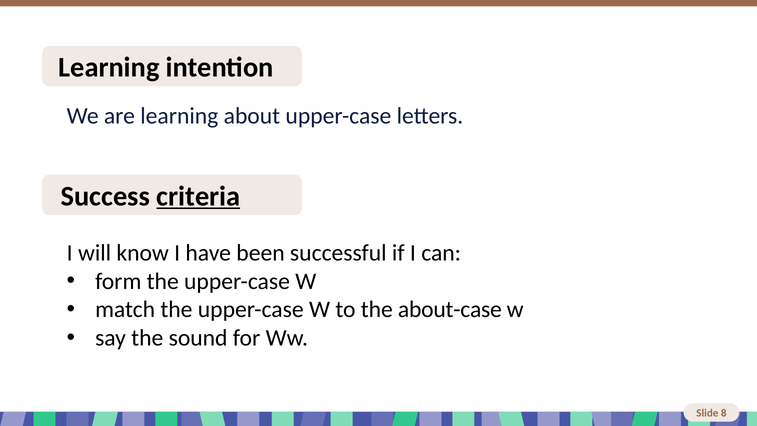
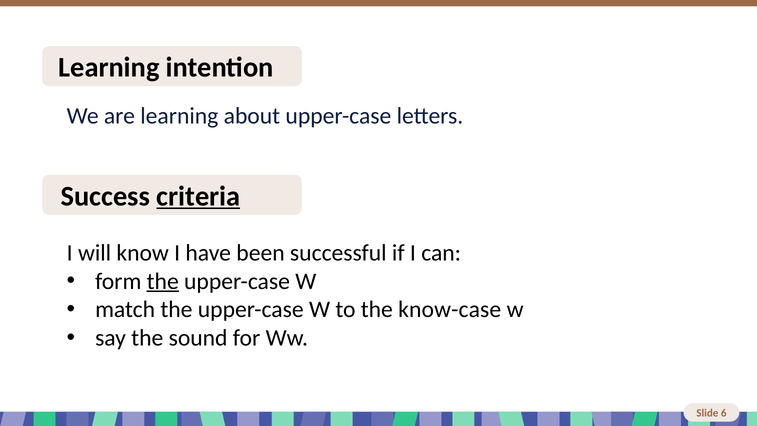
the underline: none -> present (163, 281)
about-case: about-case -> know-case (450, 309)
8: 8 -> 6 (724, 413)
